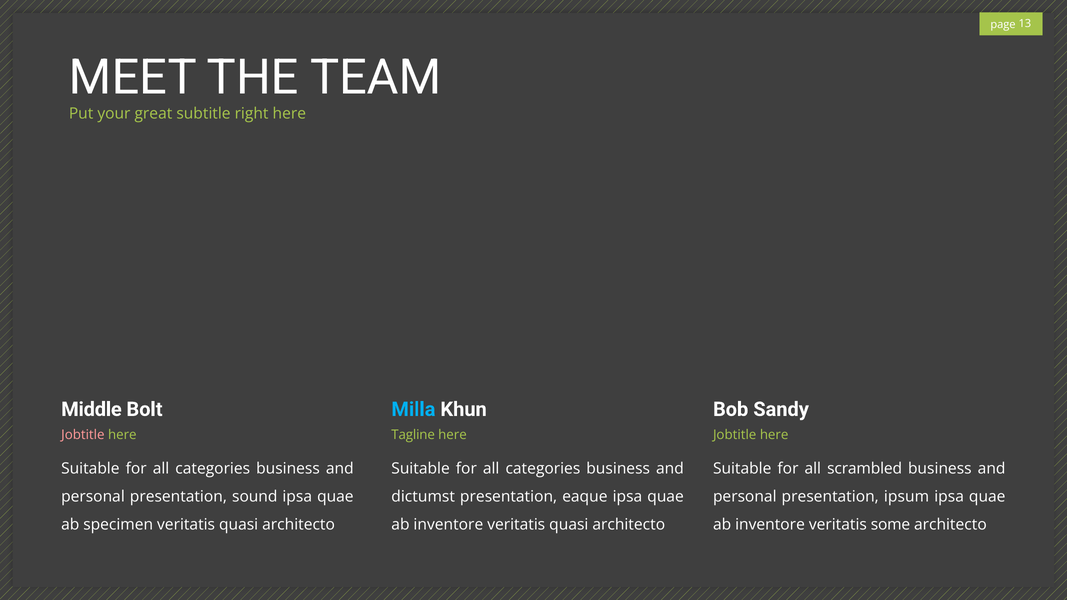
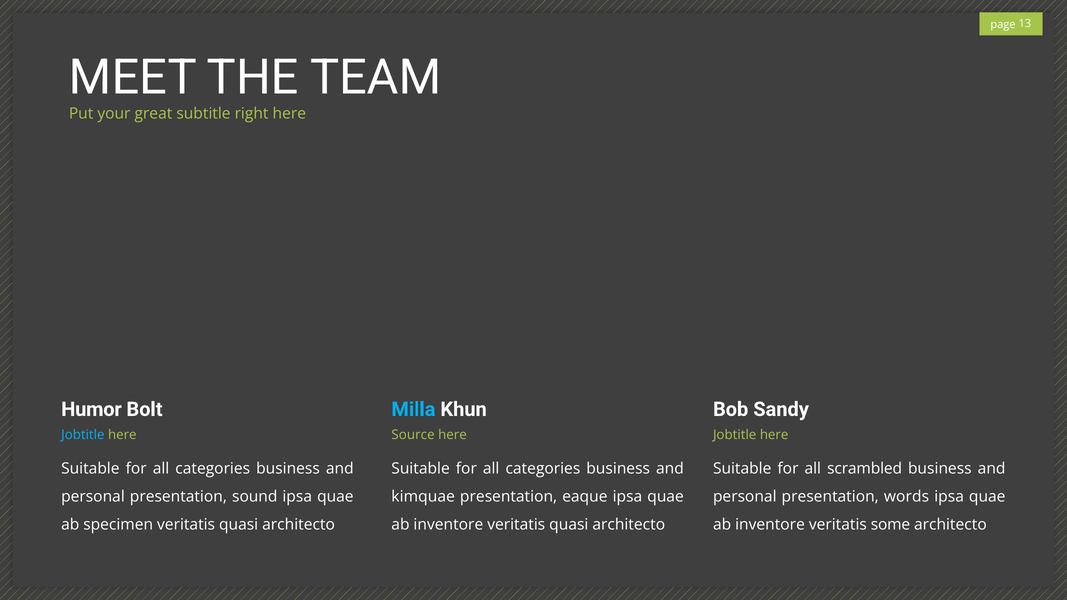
Middle: Middle -> Humor (91, 409)
Jobtitle colour: pink -> light blue (83, 435)
Tagline: Tagline -> Source (413, 435)
dictumst: dictumst -> kimquae (423, 497)
ipsum: ipsum -> words (907, 497)
